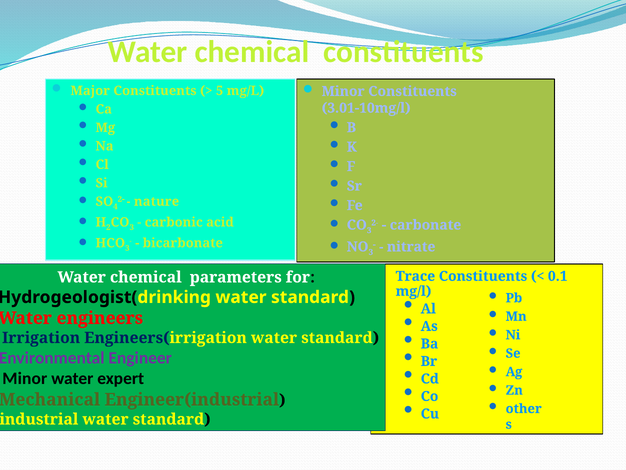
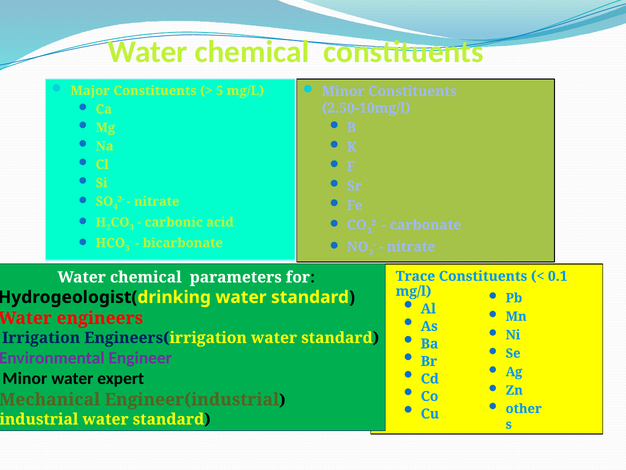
3.01-10mg/l: 3.01-10mg/l -> 2.50-10mg/l (366, 108)
nature: nature -> nitrate (157, 201)
